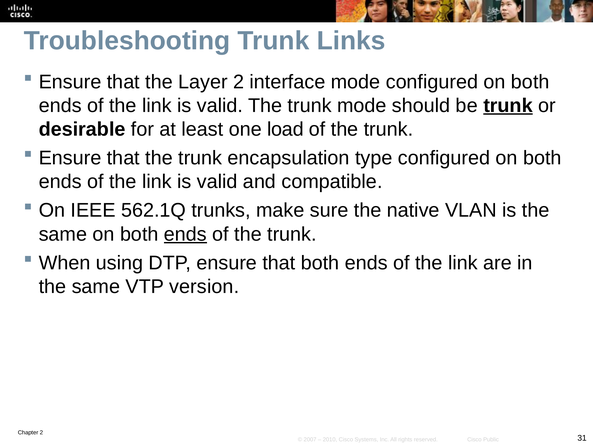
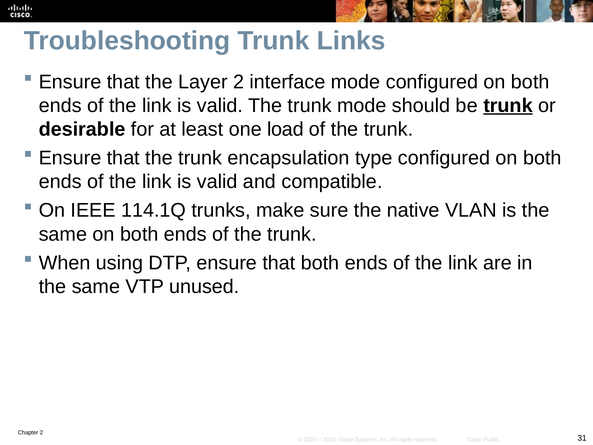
562.1Q: 562.1Q -> 114.1Q (154, 210)
ends underline: present -> none (185, 234)
version: version -> unused (204, 286)
